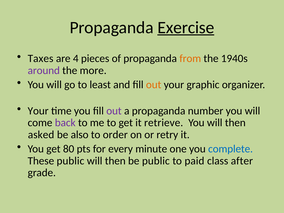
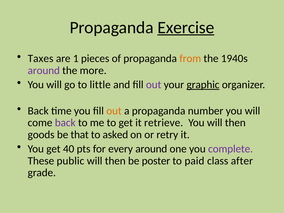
4: 4 -> 1 (76, 59)
least: least -> little (100, 85)
out colour: orange -> purple (154, 85)
graphic underline: none -> present (203, 85)
Your: Your -> Back (38, 111)
out colour: purple -> orange (114, 111)
asked: asked -> goods (41, 135)
also: also -> that (80, 135)
order: order -> asked (115, 135)
80: 80 -> 40 (69, 149)
every minute: minute -> around (151, 149)
complete colour: blue -> purple (231, 149)
be public: public -> poster (156, 161)
